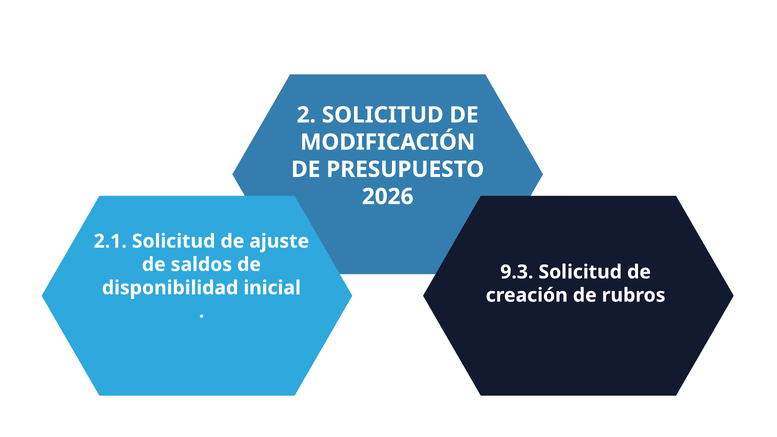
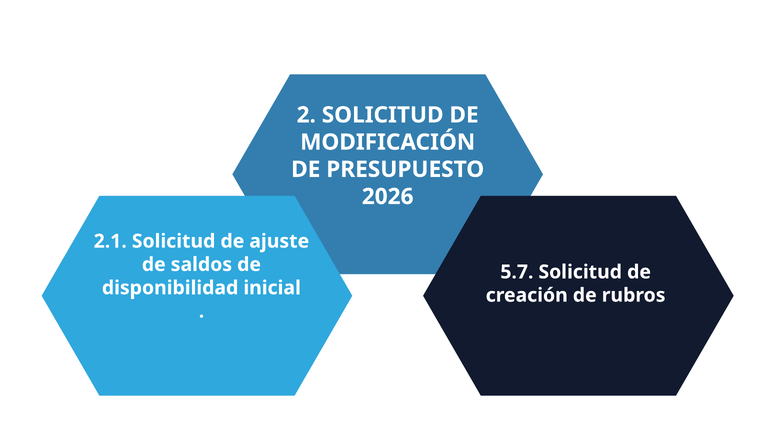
9.3: 9.3 -> 5.7 (517, 272)
